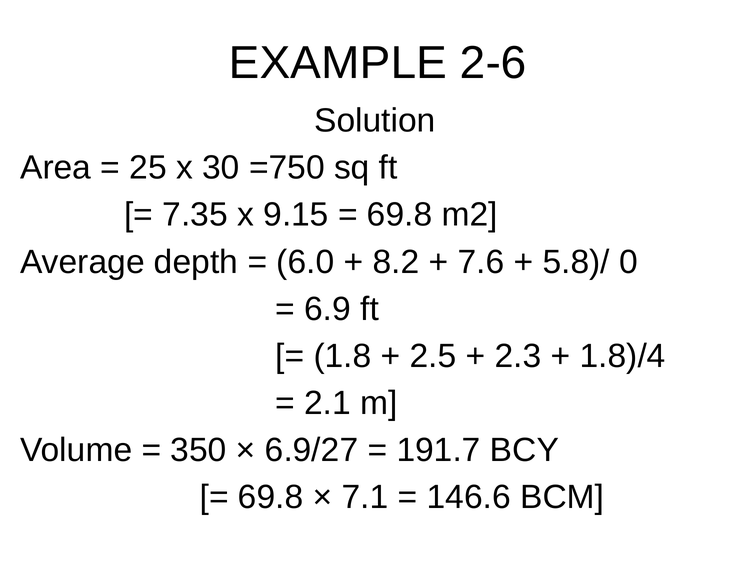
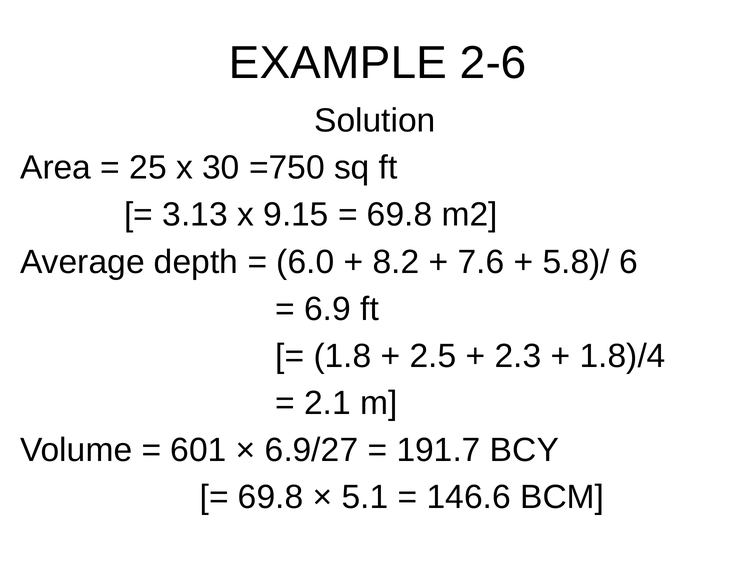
7.35: 7.35 -> 3.13 (195, 215)
0: 0 -> 6 (628, 262)
350: 350 -> 601 (198, 450)
7.1: 7.1 -> 5.1 (365, 497)
